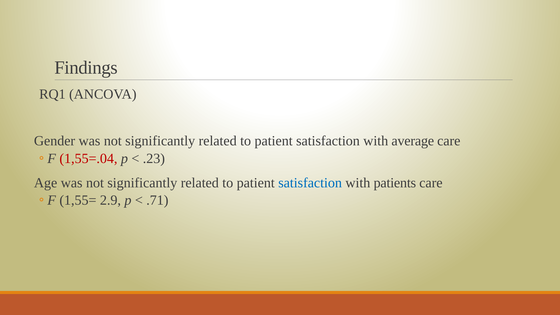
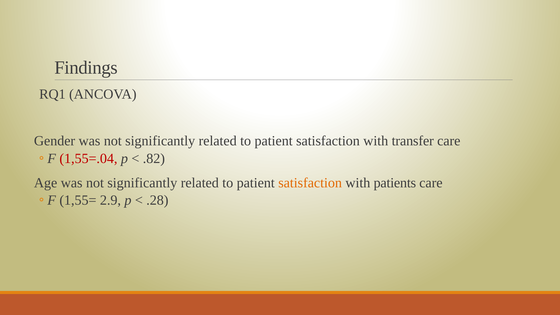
average: average -> transfer (413, 141)
.23: .23 -> .82 (154, 158)
satisfaction colour: blue -> orange (310, 183)
.71: .71 -> .28 (157, 200)
